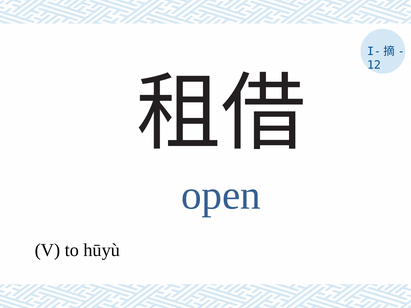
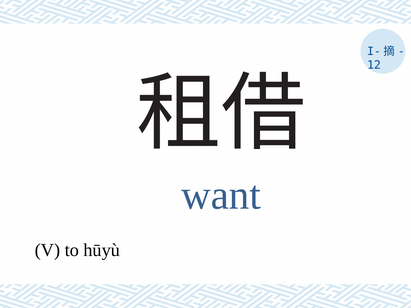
open: open -> want (221, 195)
